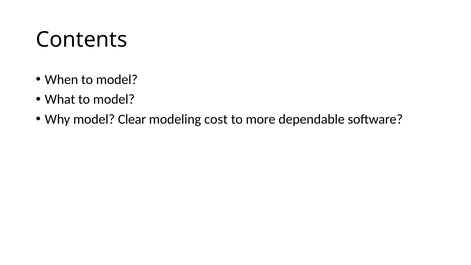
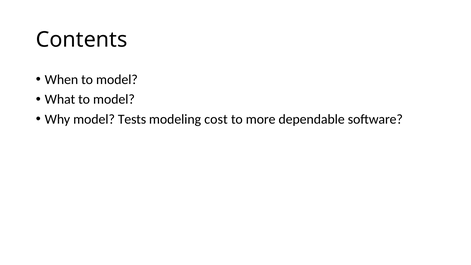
Clear: Clear -> Tests (132, 119)
